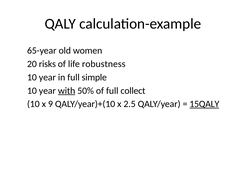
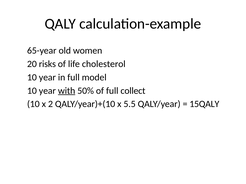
robustness: robustness -> cholesterol (104, 64)
simple: simple -> model (94, 77)
9: 9 -> 2 (51, 104)
2.5: 2.5 -> 5.5 (130, 104)
15QALY underline: present -> none (204, 104)
